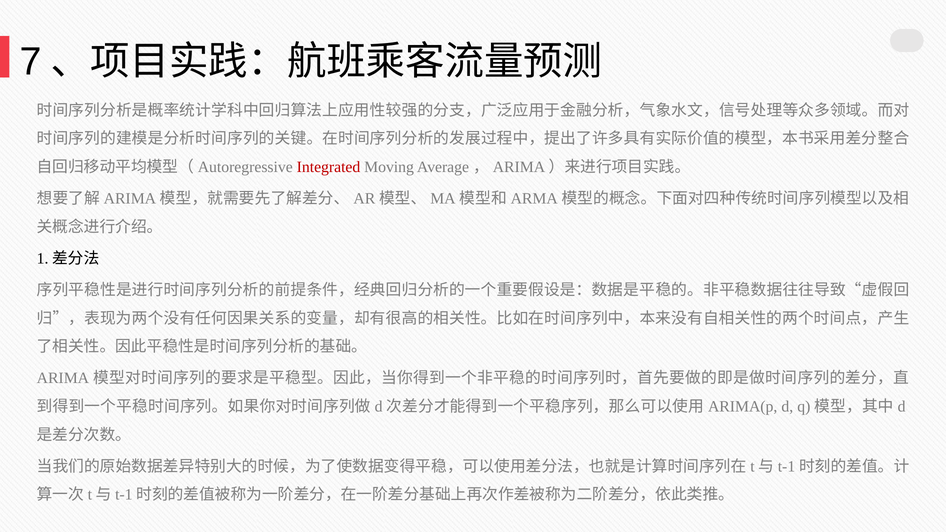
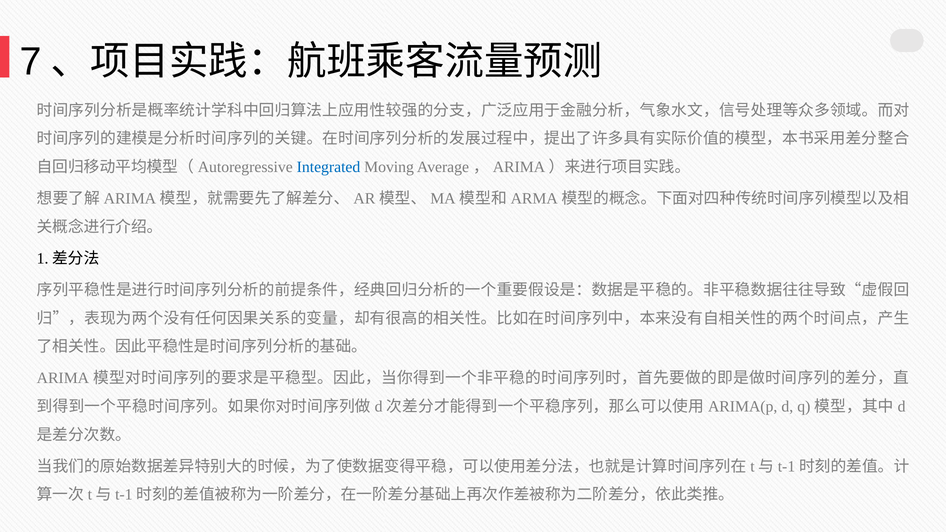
Integrated colour: red -> blue (329, 167)
